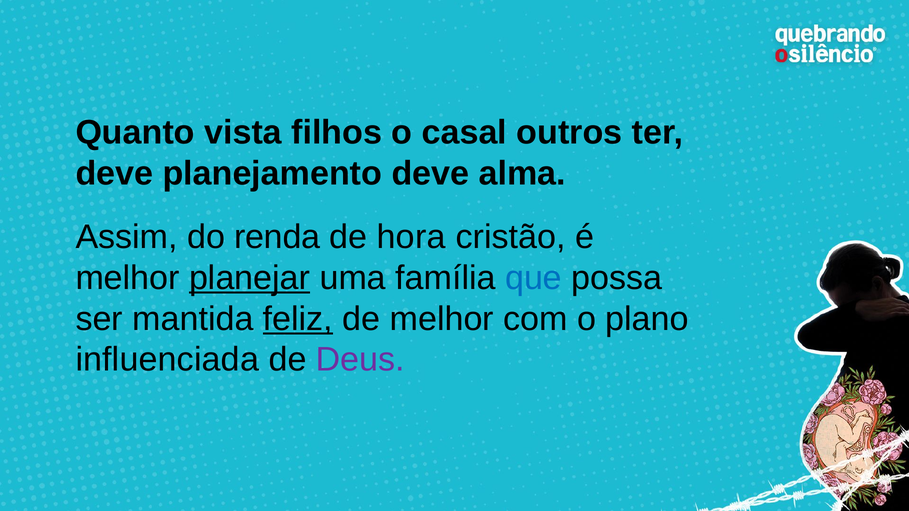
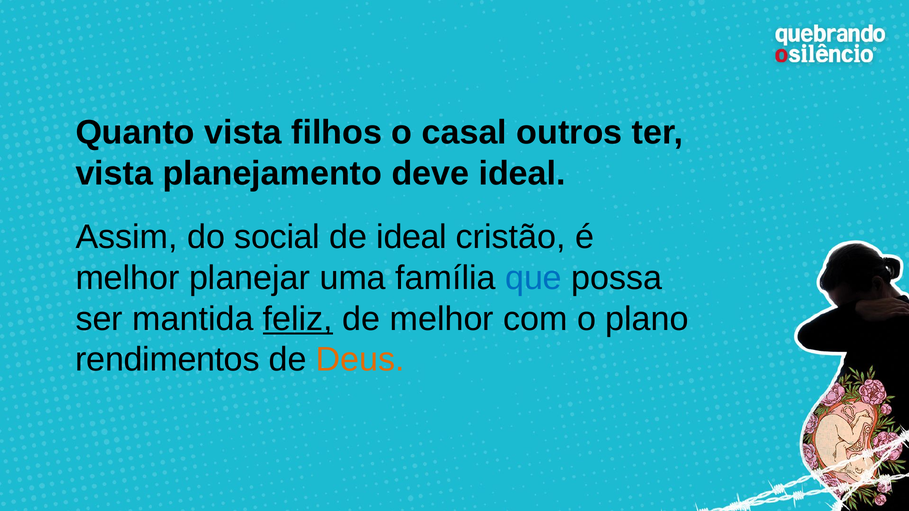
deve: deve -> vista (114, 174)
deve alma: alma -> ideal (522, 174)
renda: renda -> social (277, 237)
de hora: hora -> ideal (412, 237)
planejar underline: present -> none (250, 278)
influenciada: influenciada -> rendimentos (167, 360)
Deus colour: purple -> orange (360, 360)
